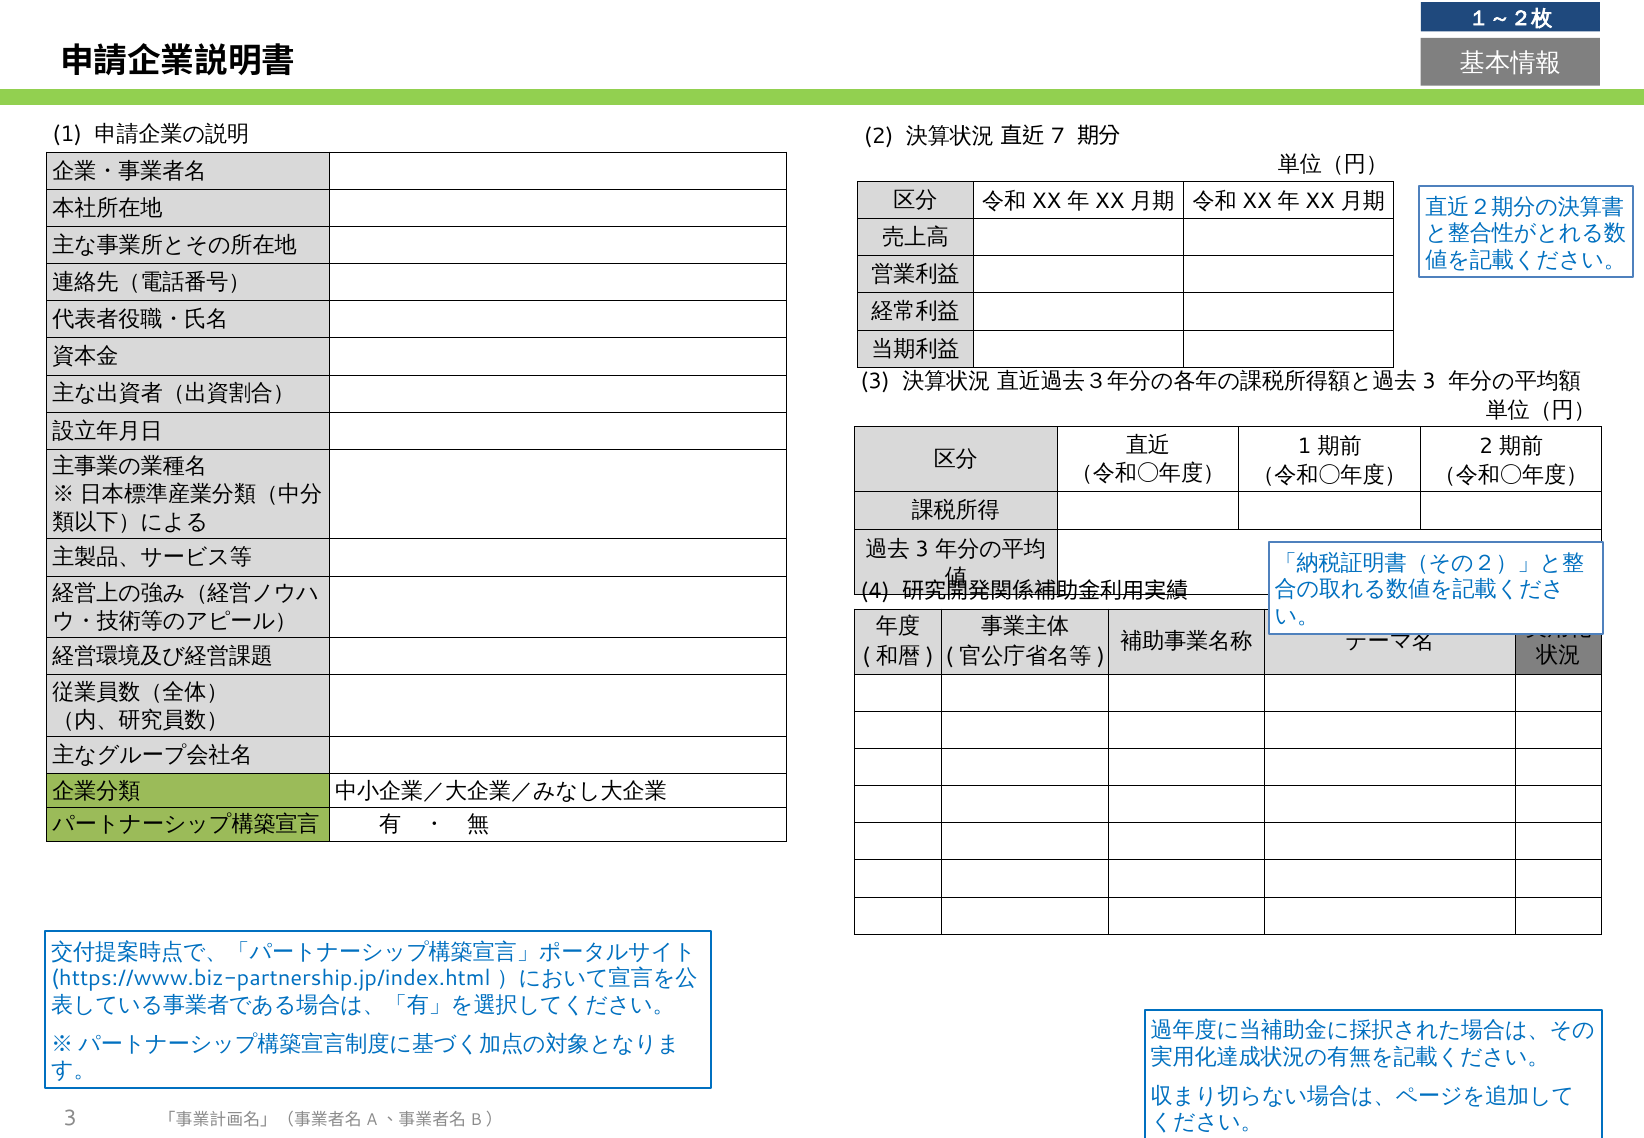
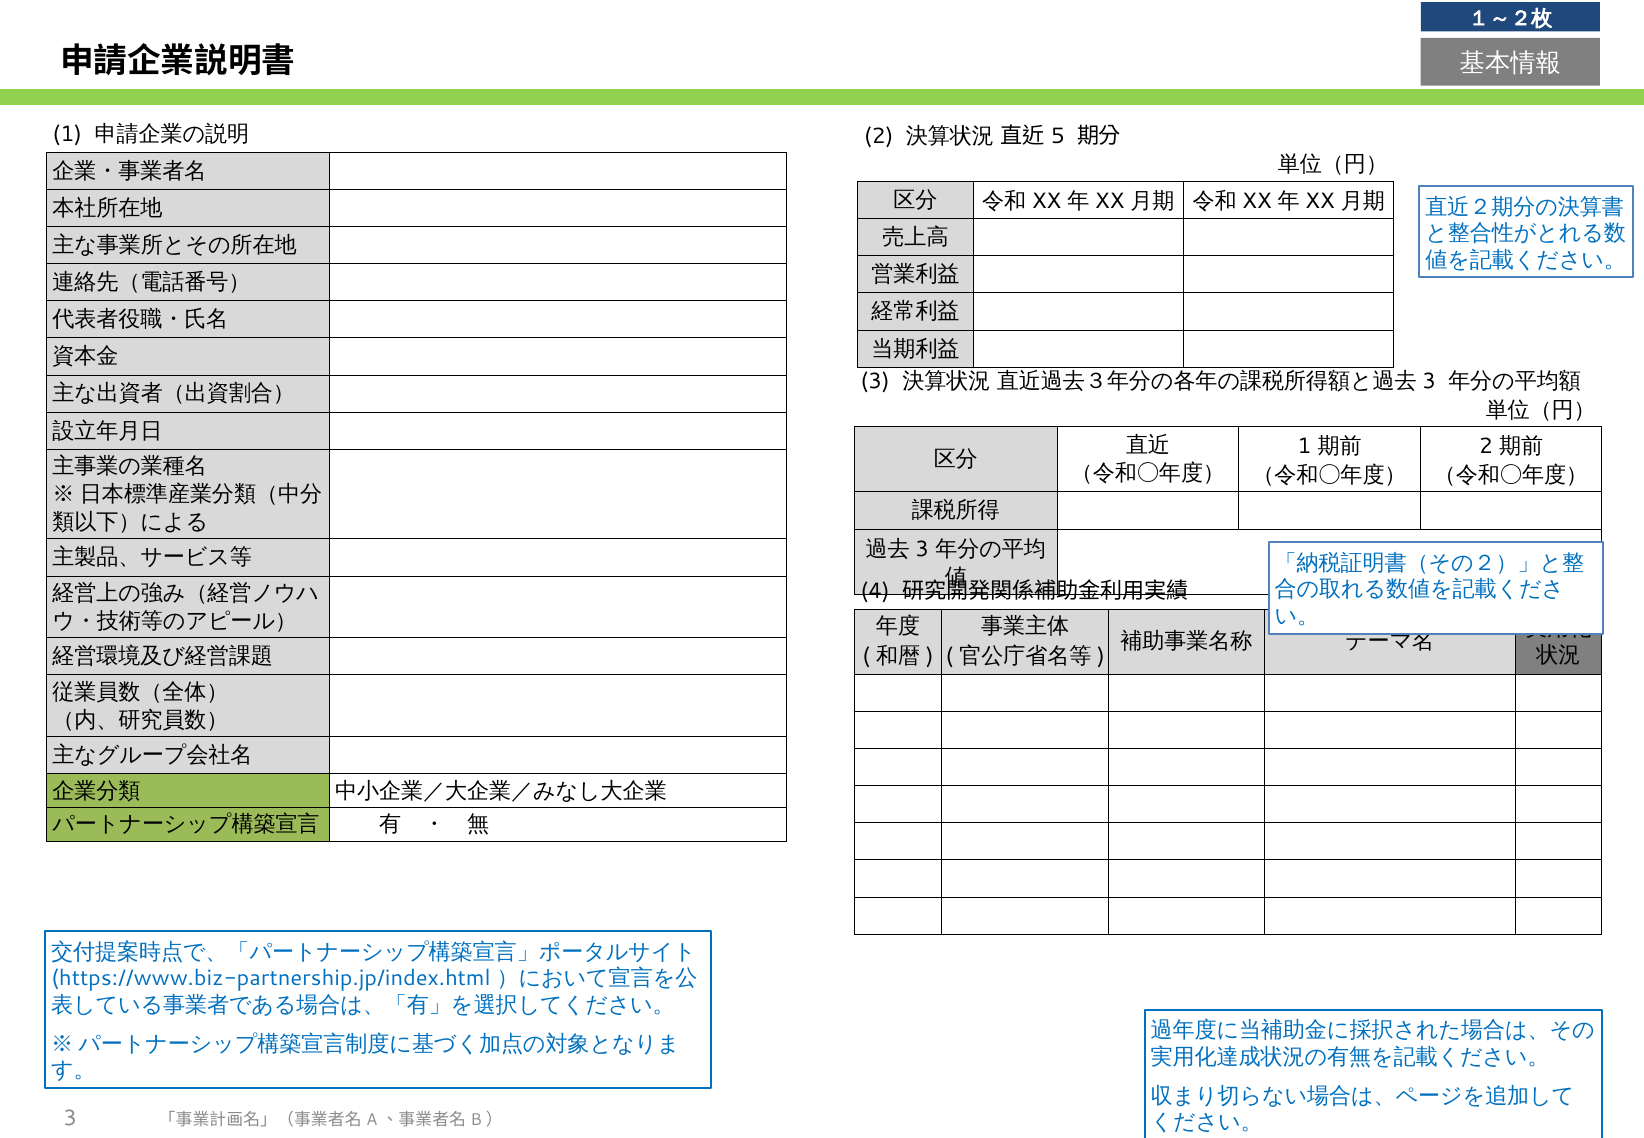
7: 7 -> 5 (1058, 136)
